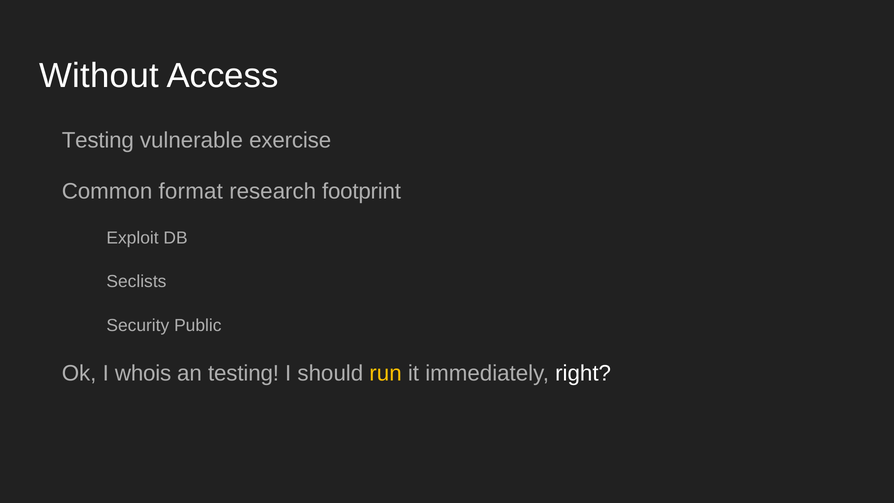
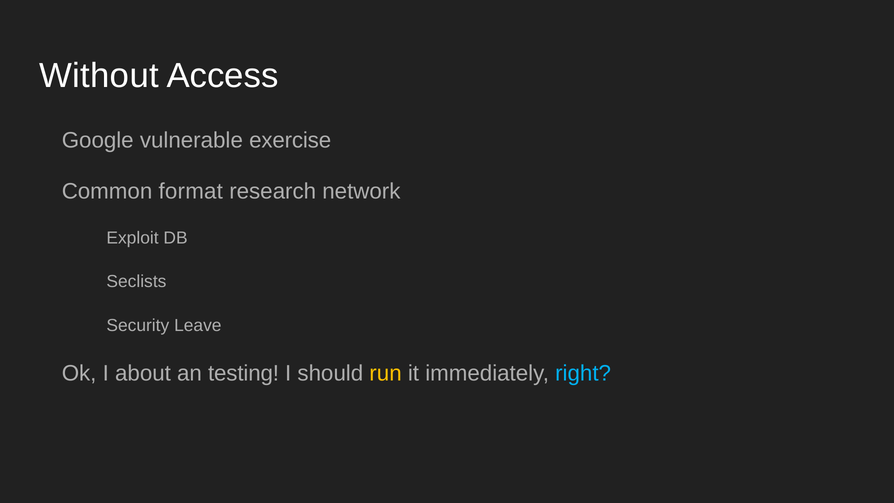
Testing: Testing -> Google (98, 141)
footprint: footprint -> network (361, 191)
Public: Public -> Leave (198, 325)
whois: whois -> about (143, 373)
right colour: white -> light blue (583, 373)
